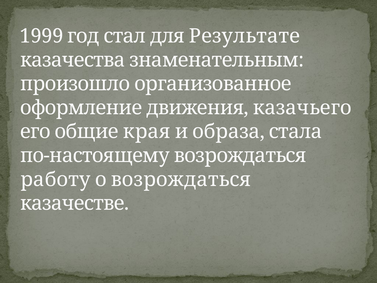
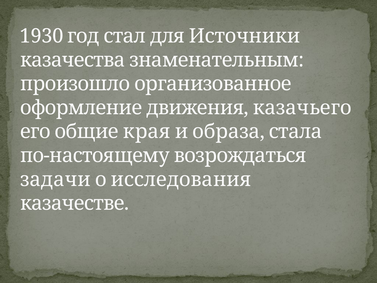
1999: 1999 -> 1930 (42, 36)
Результате: Результате -> Источники (245, 36)
работу: работу -> задачи (55, 179)
о возрождаться: возрождаться -> исследования (181, 179)
